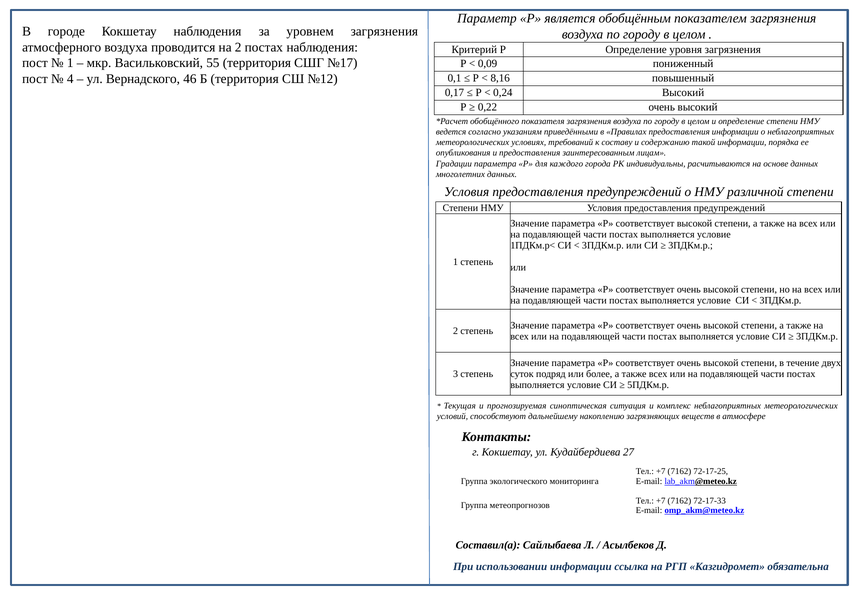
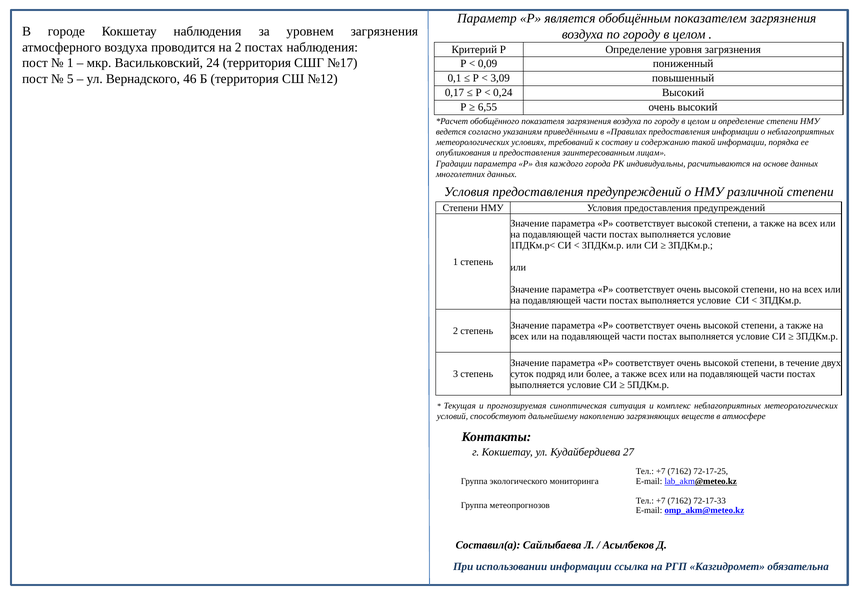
55: 55 -> 24 (213, 63)
4: 4 -> 5 (70, 79)
8,16: 8,16 -> 3,09 (500, 78)
0,22: 0,22 -> 6,55 (487, 107)
